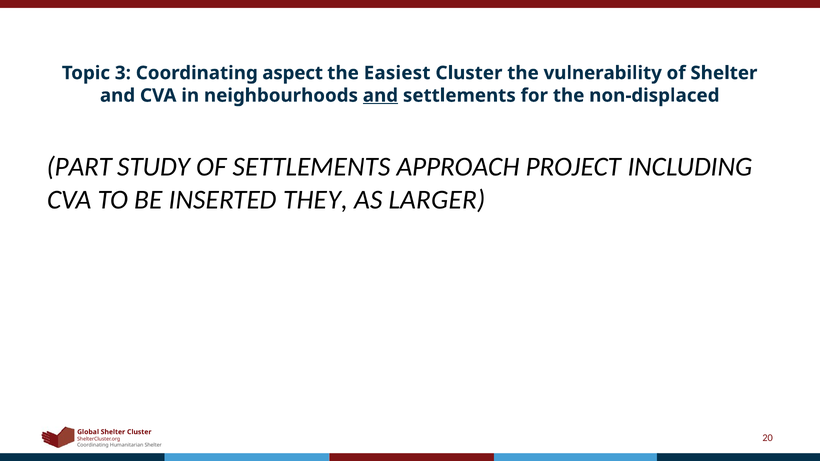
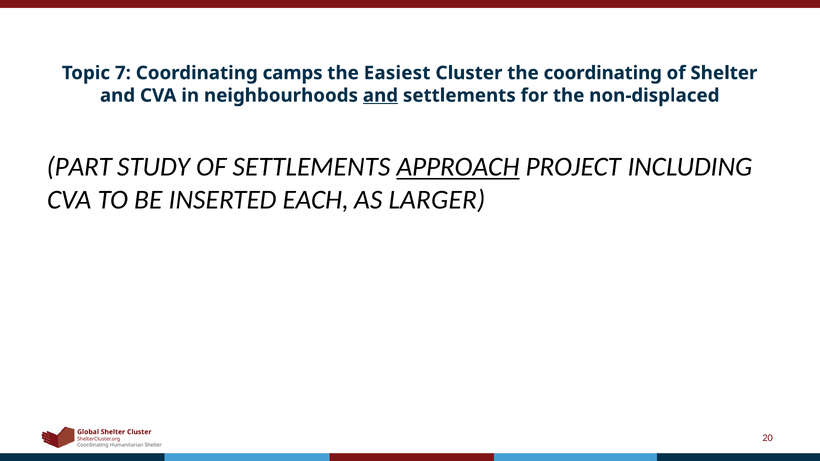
3: 3 -> 7 (123, 73)
aspect: aspect -> camps (293, 73)
the vulnerability: vulnerability -> coordinating (603, 73)
APPROACH underline: none -> present (458, 167)
THEY: THEY -> EACH (316, 200)
